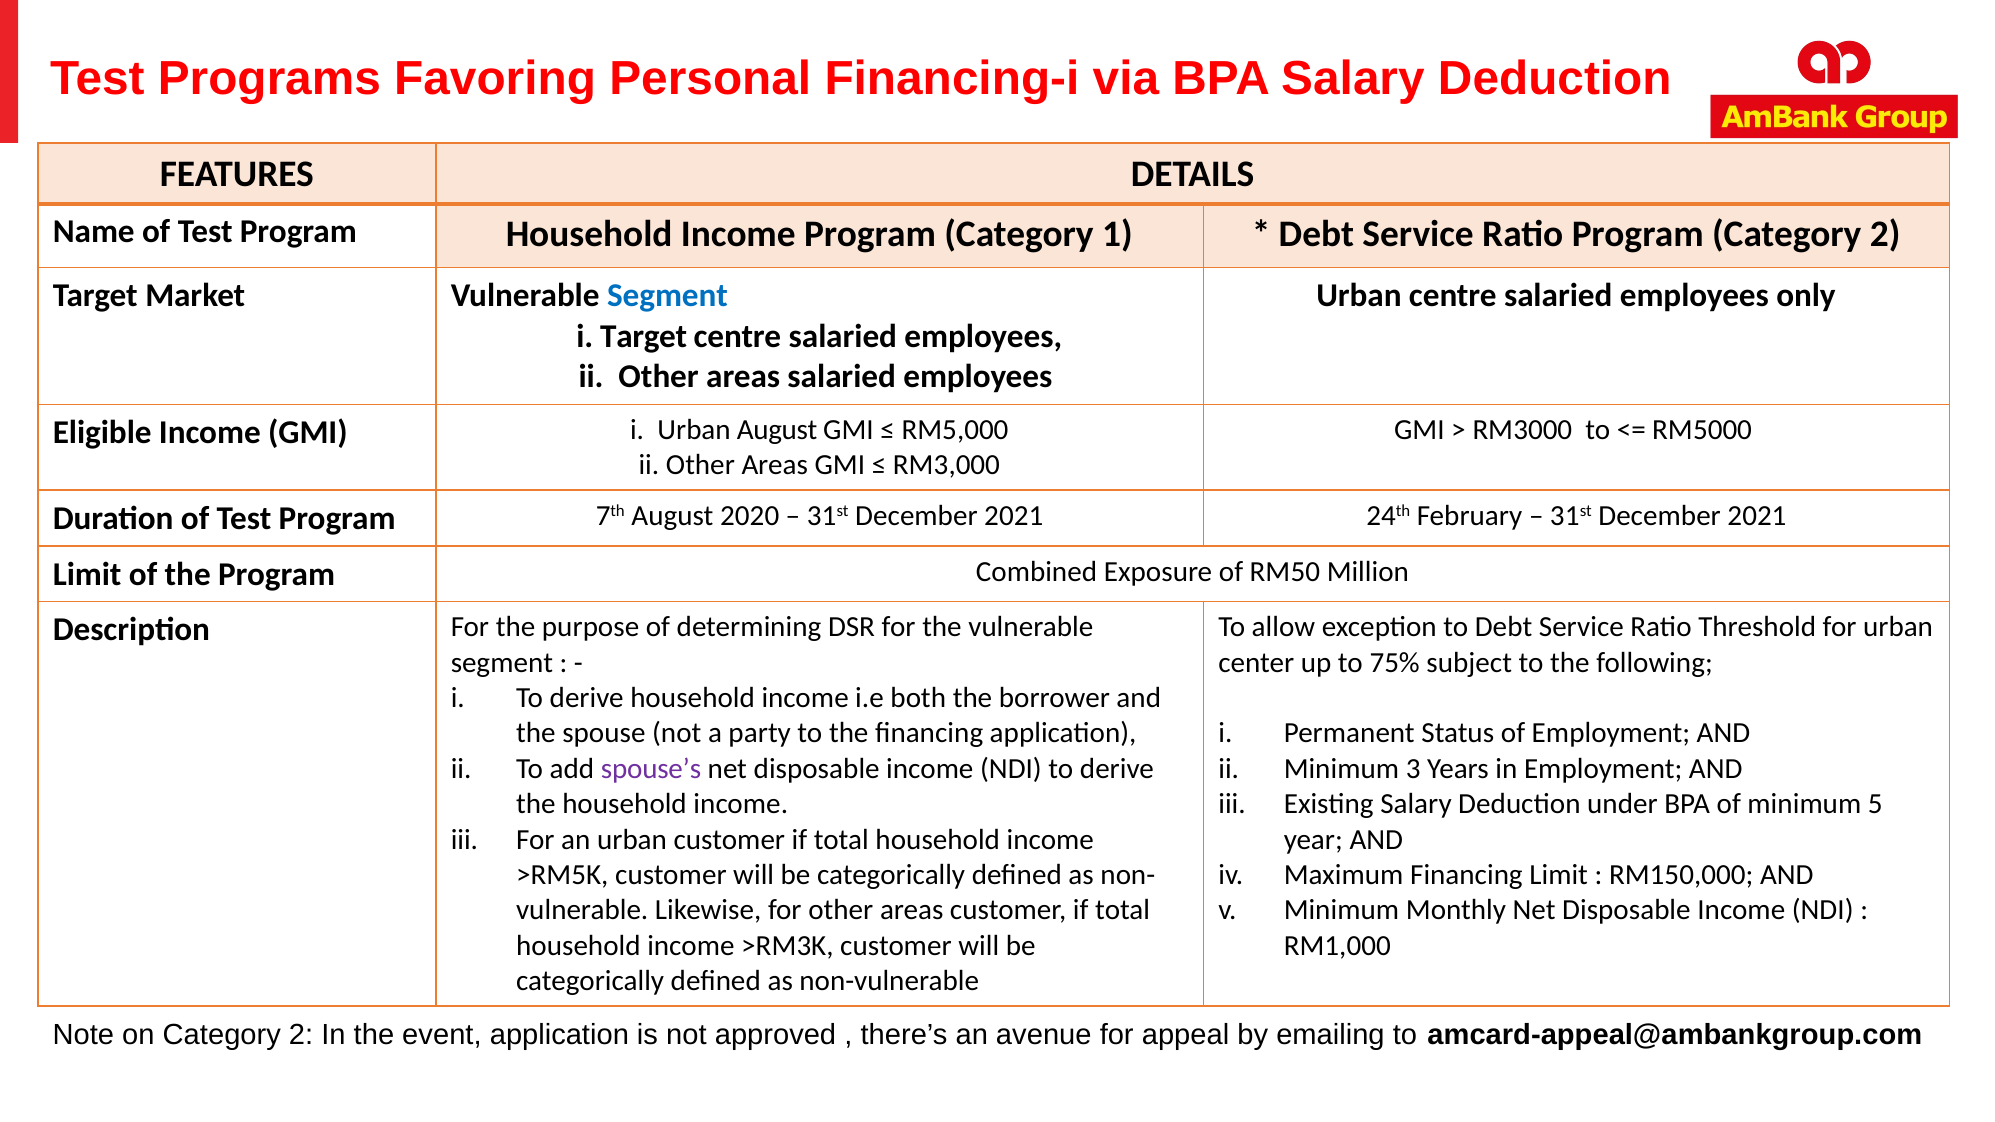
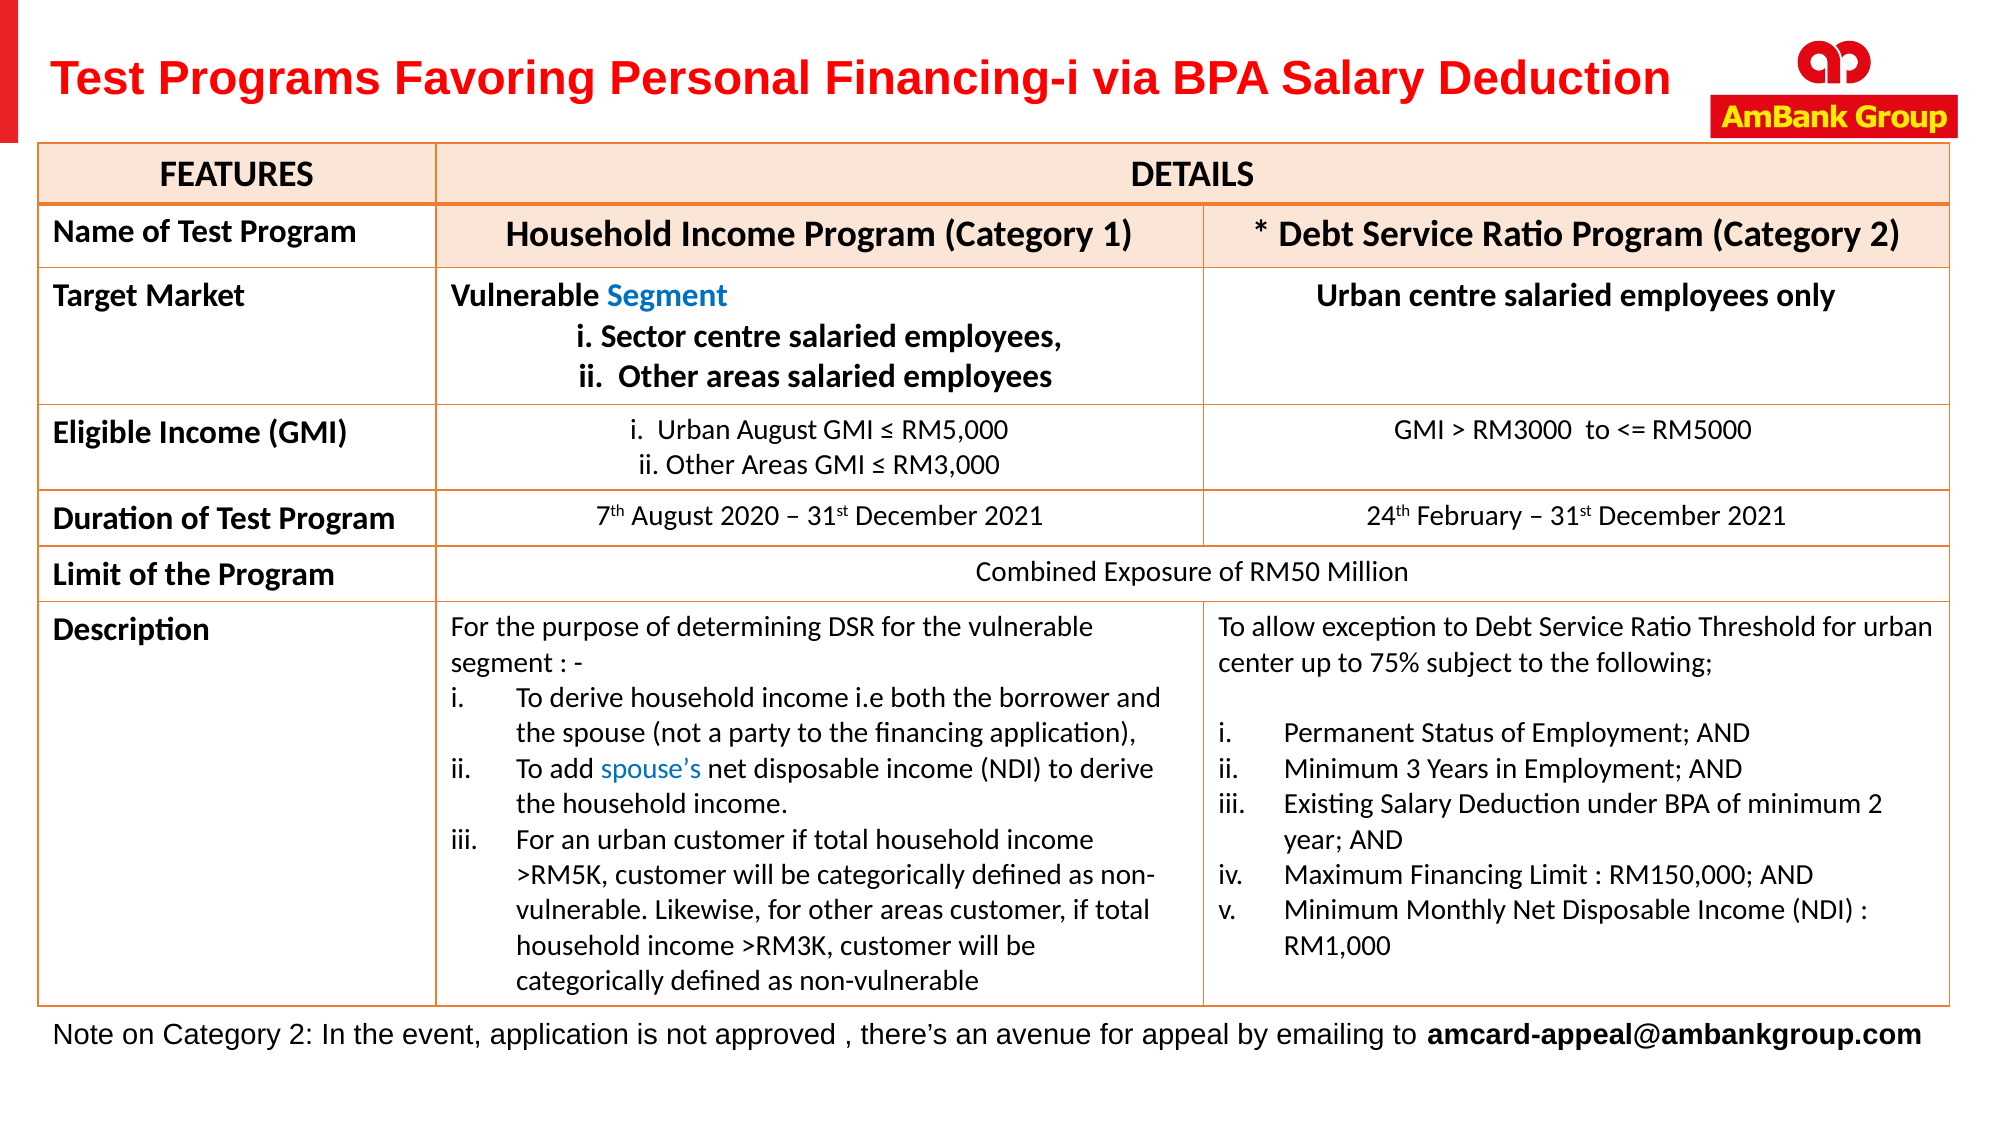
i Target: Target -> Sector (644, 336)
spouse’s colour: purple -> blue (651, 769)
minimum 5: 5 -> 2 (1875, 804)
